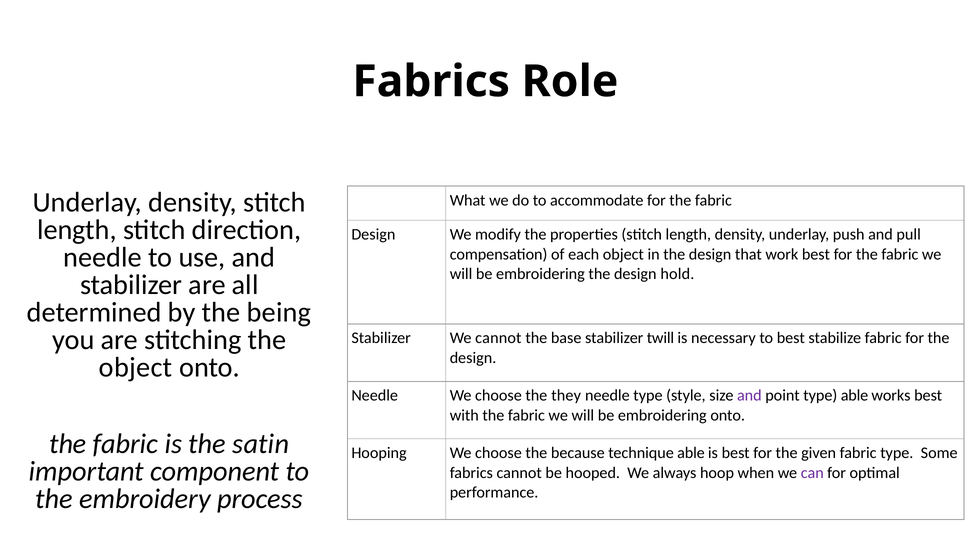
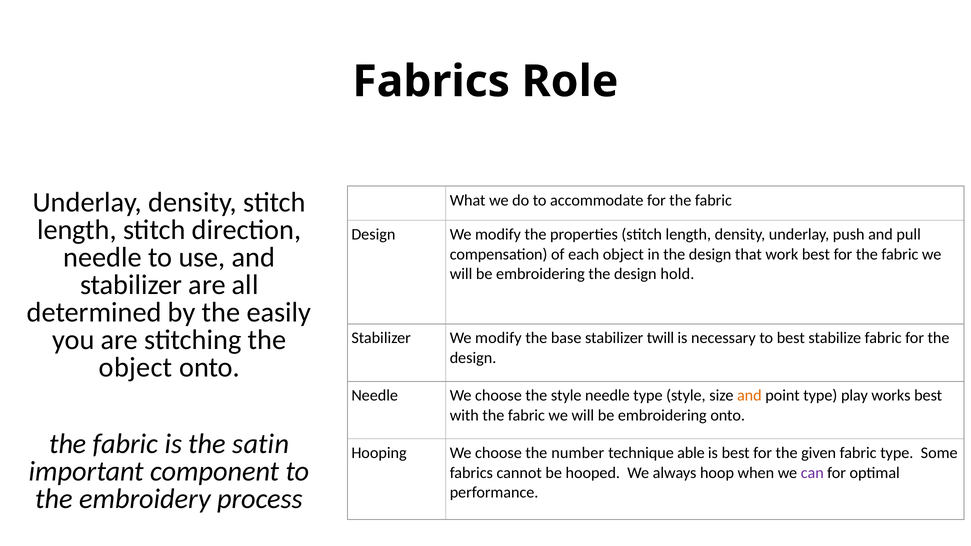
being: being -> easily (279, 313)
Stabilizer We cannot: cannot -> modify (498, 338)
the they: they -> style (566, 396)
and colour: purple -> orange (749, 396)
type able: able -> play (854, 396)
because: because -> number (578, 453)
